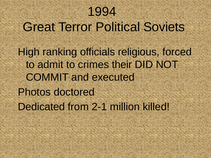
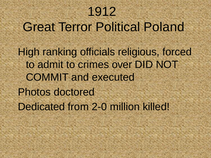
1994: 1994 -> 1912 (102, 12)
Soviets: Soviets -> Poland (164, 27)
their: their -> over (122, 65)
2-1: 2-1 -> 2-0 (99, 107)
